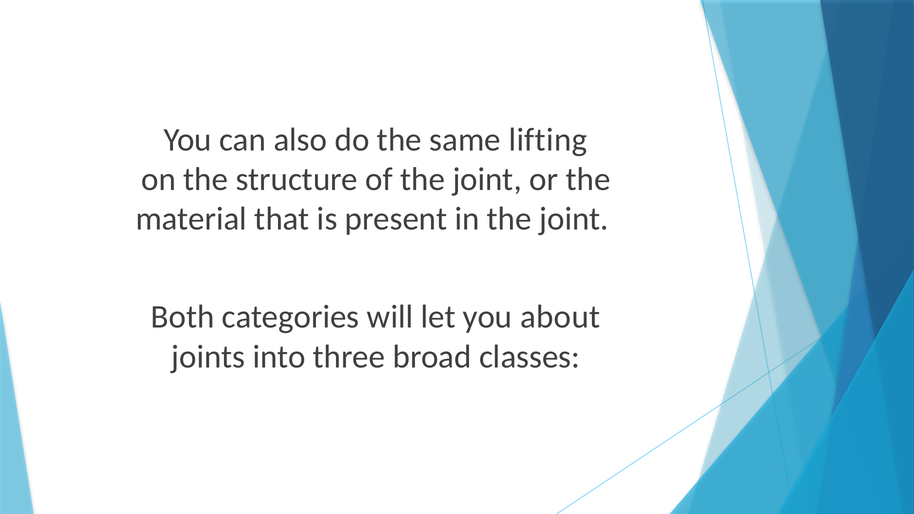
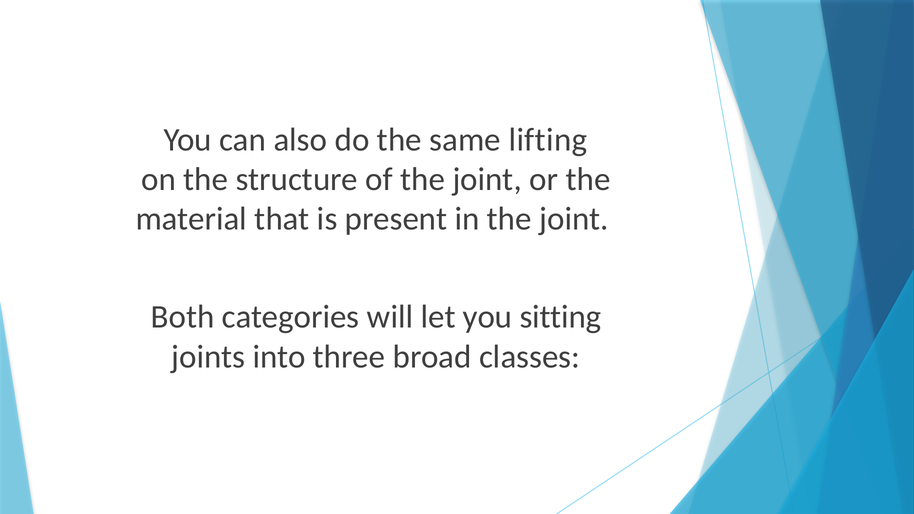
about: about -> sitting (560, 317)
